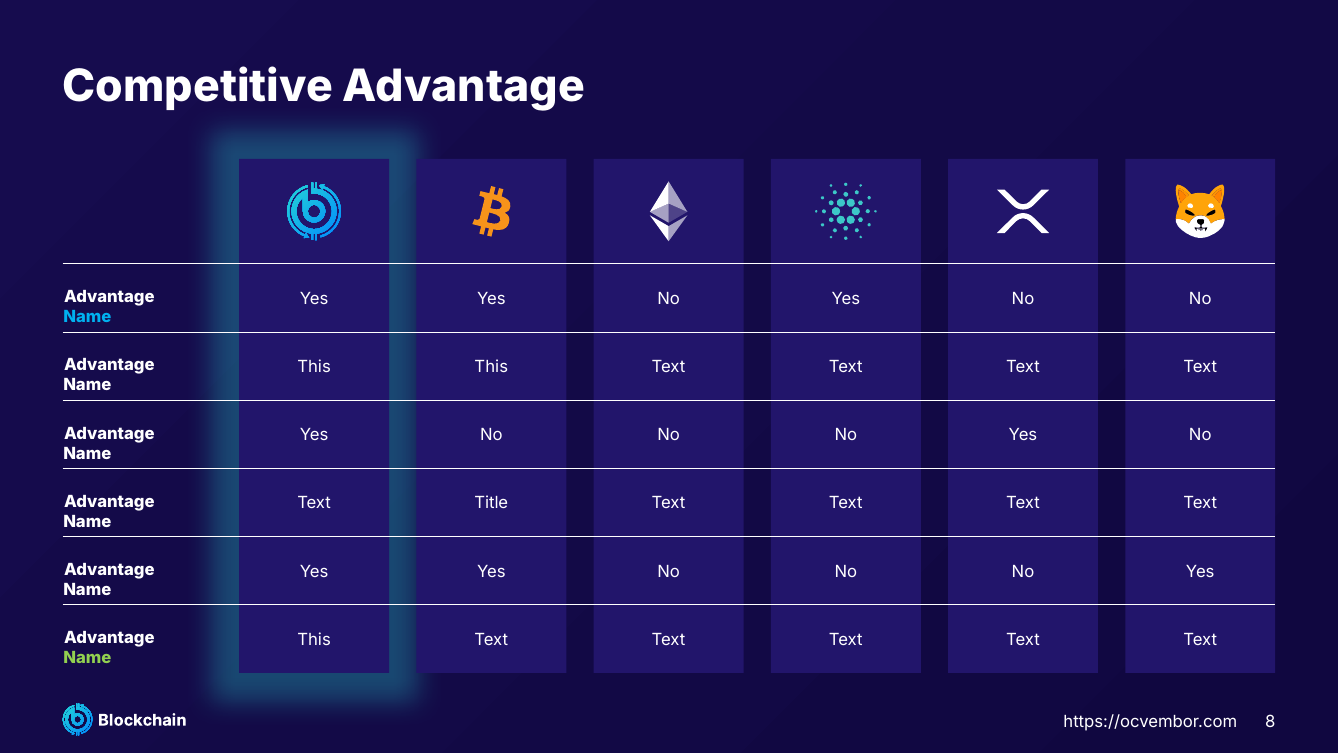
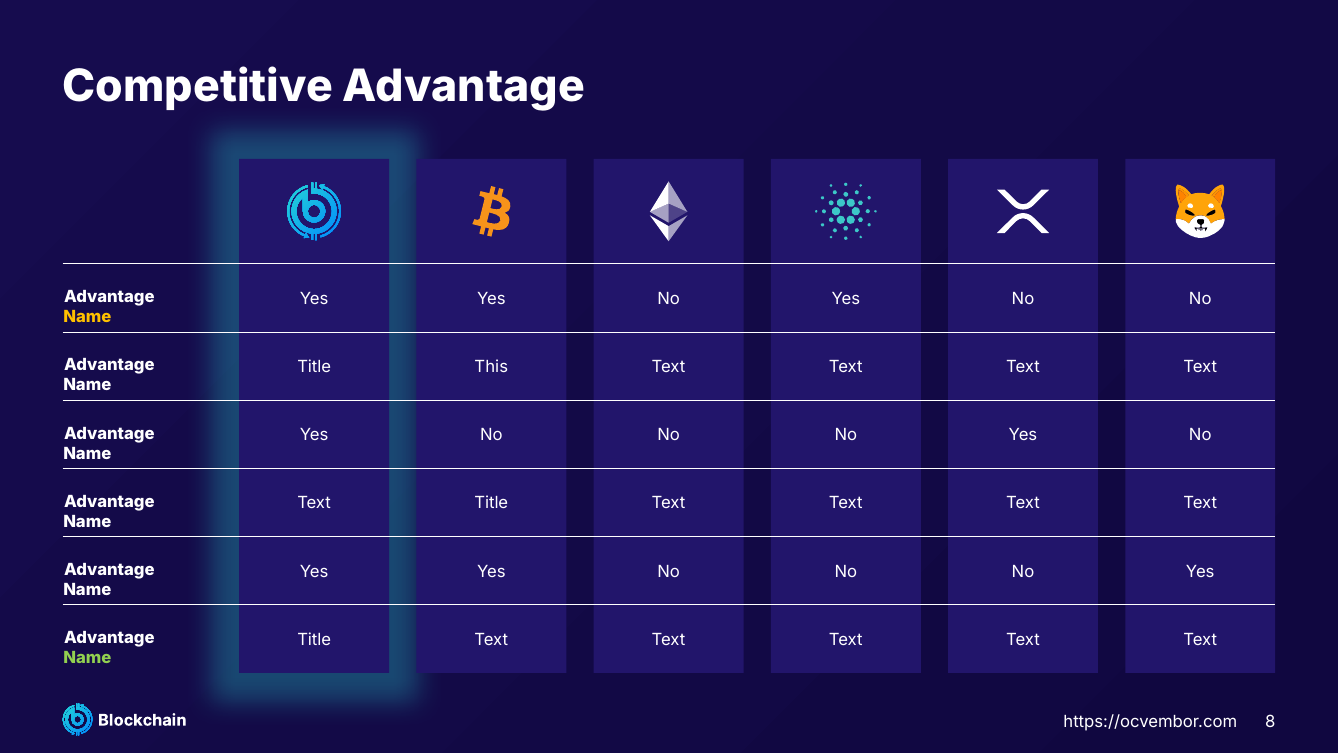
Name colour: light blue -> yellow (87, 317)
This: This -> Title (314, 367)
This: This -> Title (314, 640)
